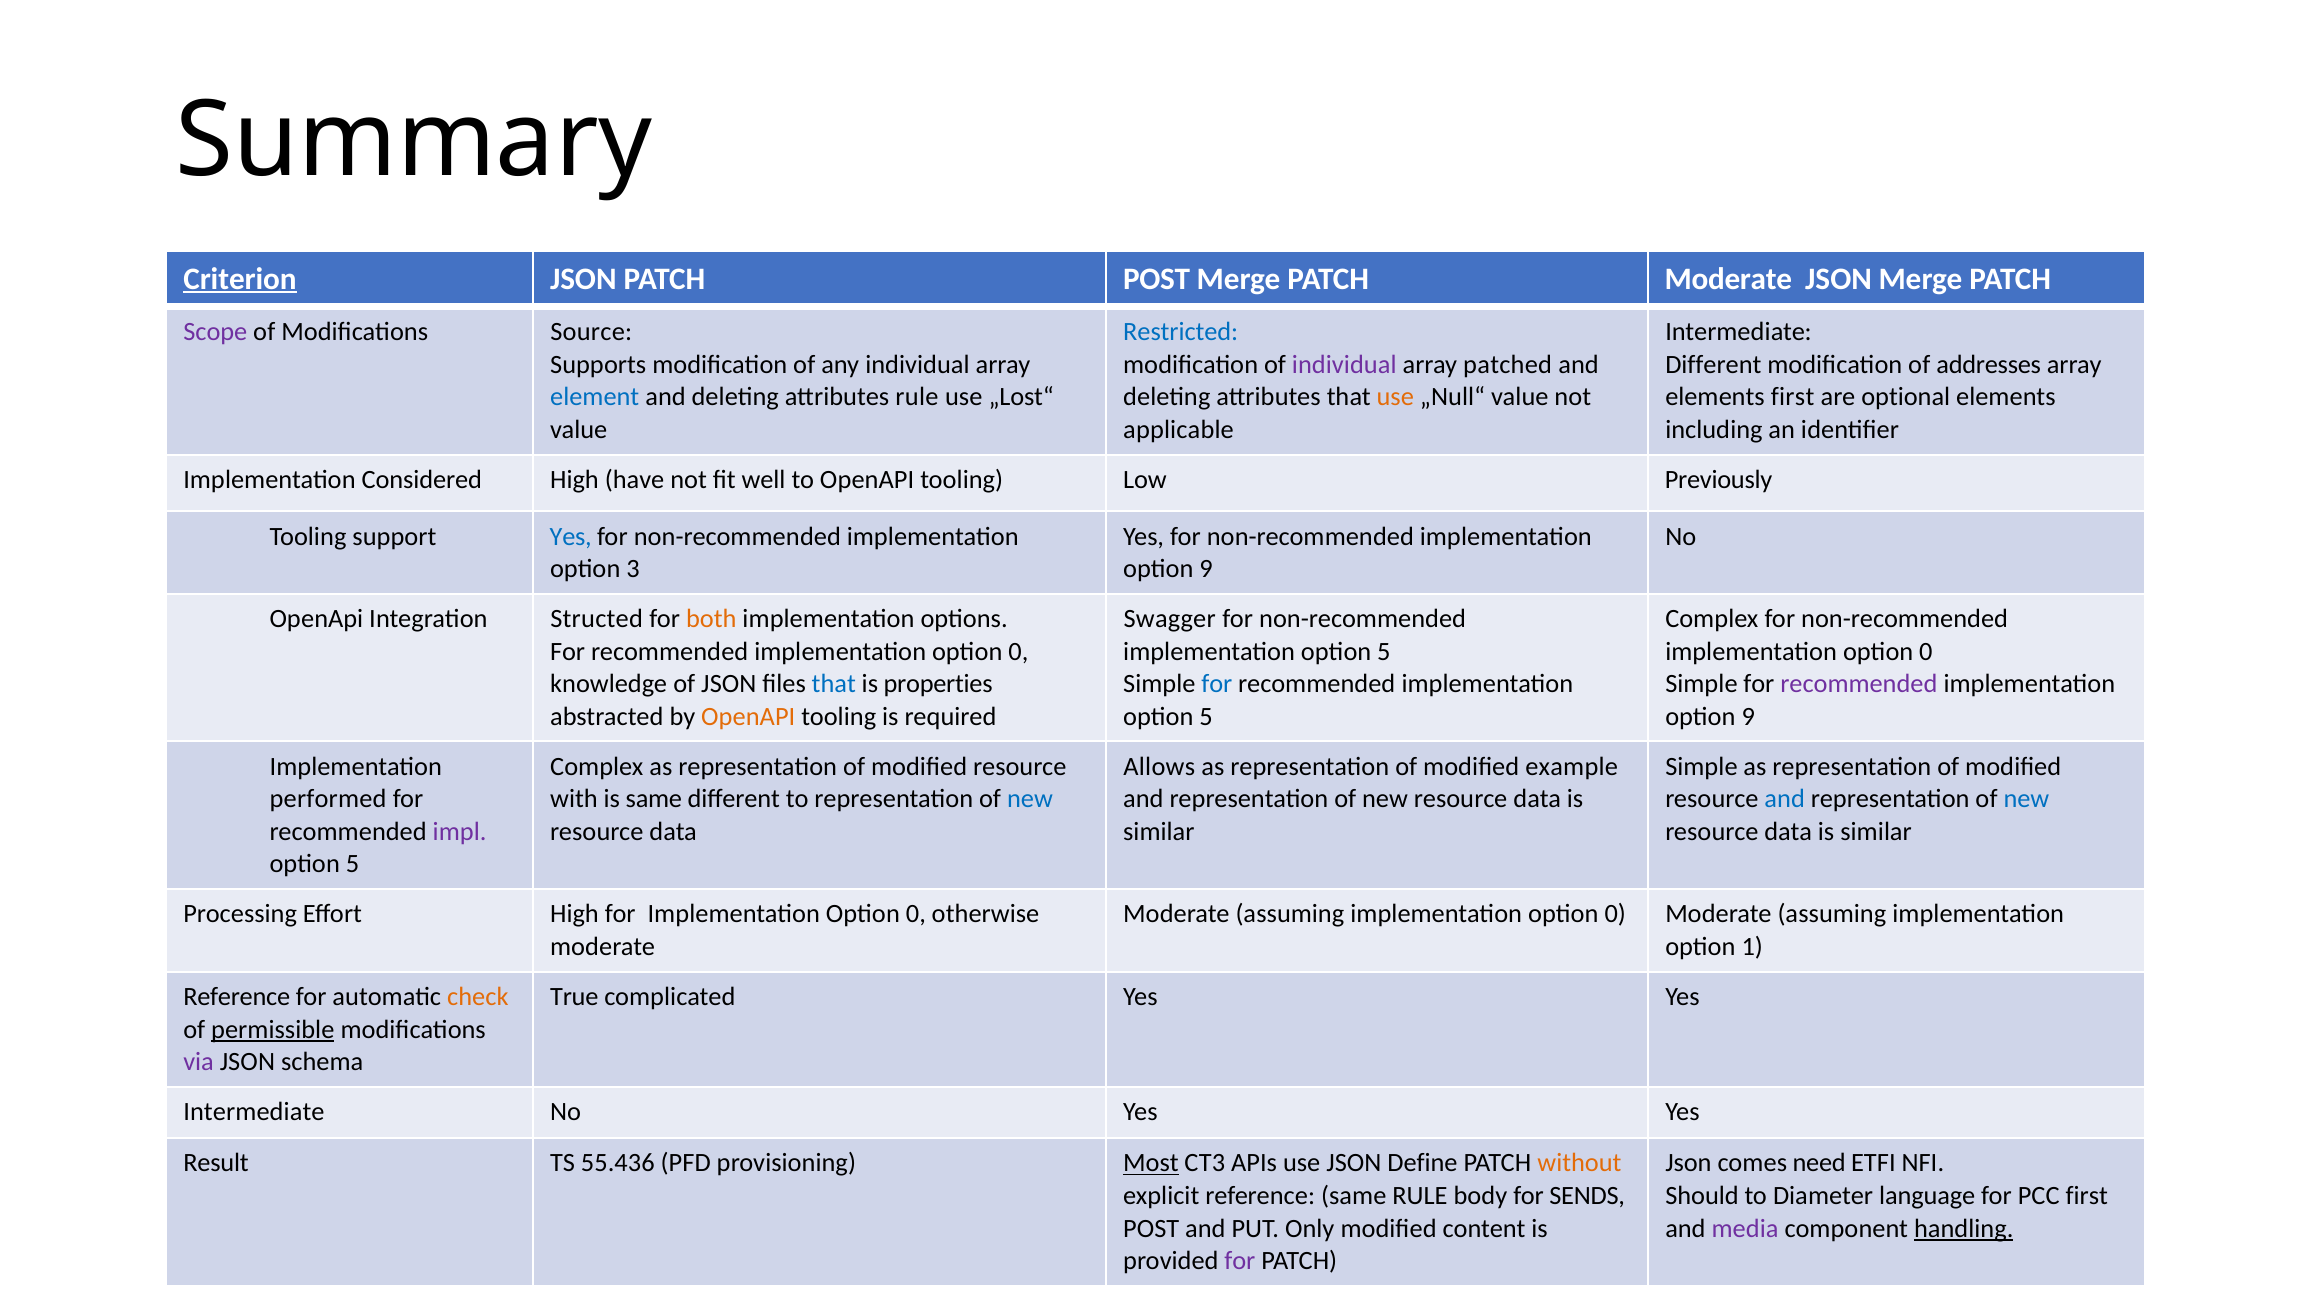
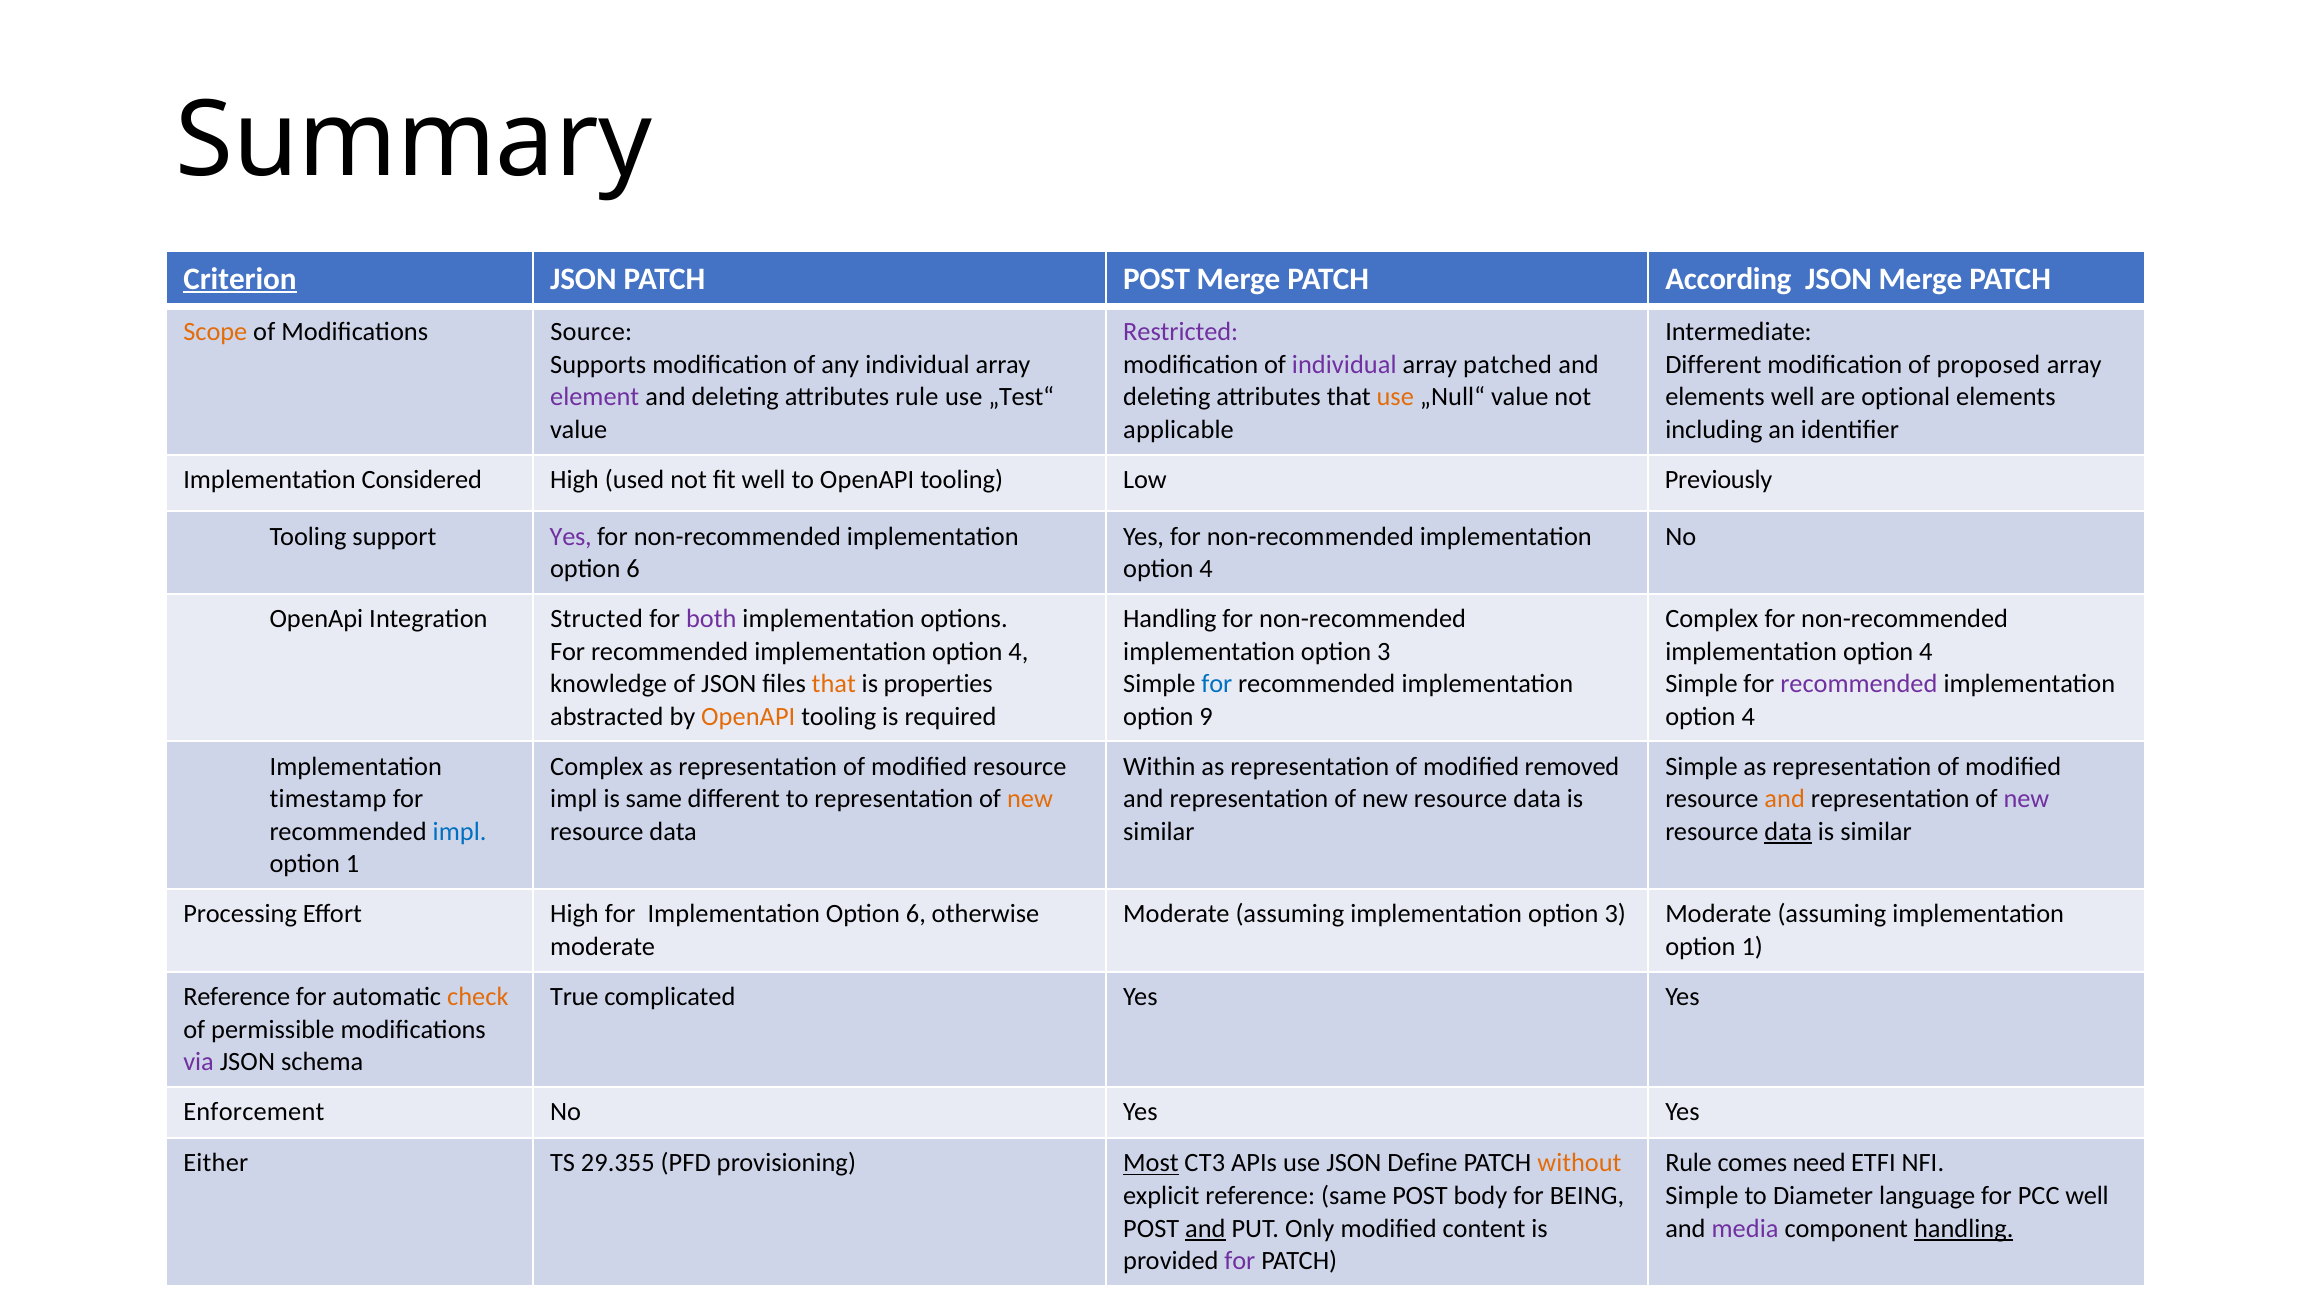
PATCH Moderate: Moderate -> According (1728, 279)
Scope colour: purple -> orange (215, 332)
Restricted colour: blue -> purple (1181, 332)
addresses: addresses -> proposed (1988, 365)
element colour: blue -> purple (595, 397)
„Lost“: „Lost“ -> „Test“ (1021, 397)
elements first: first -> well (1793, 397)
have: have -> used (635, 480)
Yes colour: blue -> purple (571, 537)
3: 3 -> 6 (633, 569)
9: 9 -> 4 (1206, 569)
both colour: orange -> purple (711, 619)
Swagger: Swagger -> Handling (1170, 619)
0: 0 -> 4 (1018, 652)
5: 5 -> 3 (1384, 652)
0: 0 -> 4 (1926, 652)
that colour: blue -> orange (834, 684)
5: 5 -> 9 (1206, 717)
9: 9 -> 4 (1748, 717)
Allows: Allows -> Within (1159, 767)
example: example -> removed (1572, 767)
performed: performed -> timestamp (328, 799)
with: with -> impl (574, 799)
new colour: blue -> orange (1030, 799)
and colour: blue -> orange (1785, 799)
new colour: blue -> purple (2026, 799)
impl colour: purple -> blue (460, 832)
data underline: none -> present (1788, 832)
5: 5 -> 1 (353, 864)
for Implementation Option 0: 0 -> 6 (916, 914)
assuming implementation option 0: 0 -> 3 (1615, 914)
permissible underline: present -> none (273, 1030)
Intermediate: Intermediate -> Enforcement (254, 1112)
Result: Result -> Either (216, 1164)
55.436: 55.436 -> 29.355 (618, 1164)
Json: Json -> Rule (1689, 1164)
same RULE: RULE -> POST (1420, 1196)
SENDS: SENDS -> BEING (1587, 1196)
Should: Should -> Simple (1702, 1196)
PCC first: first -> well (2087, 1196)
and underline: none -> present (1205, 1229)
